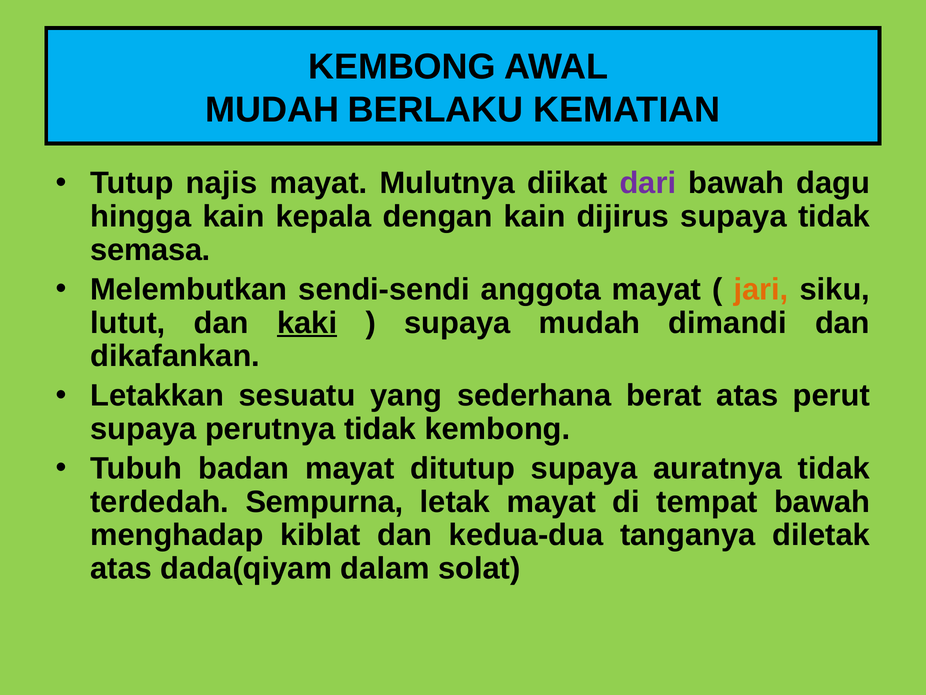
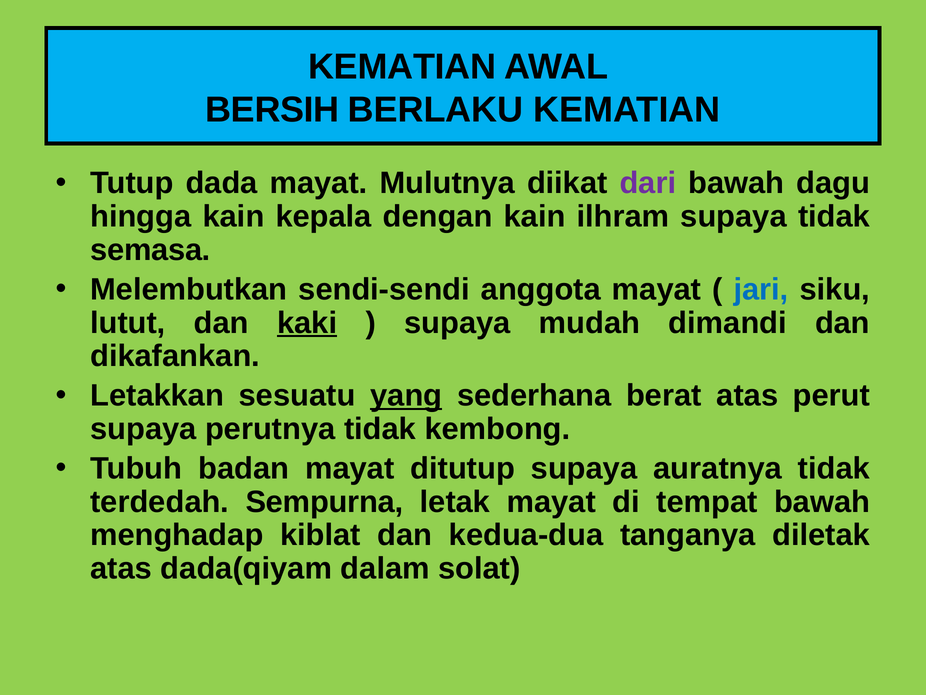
KEMBONG: KEMBONG -> KEMATIAN (402, 67)
MUDAH: MUDAH -> BERSIH (272, 110)
najis: najis -> dada (222, 183)
dijirus: dijirus -> ilhram (623, 216)
jari colour: orange -> blue (761, 289)
yang underline: none -> present (406, 395)
